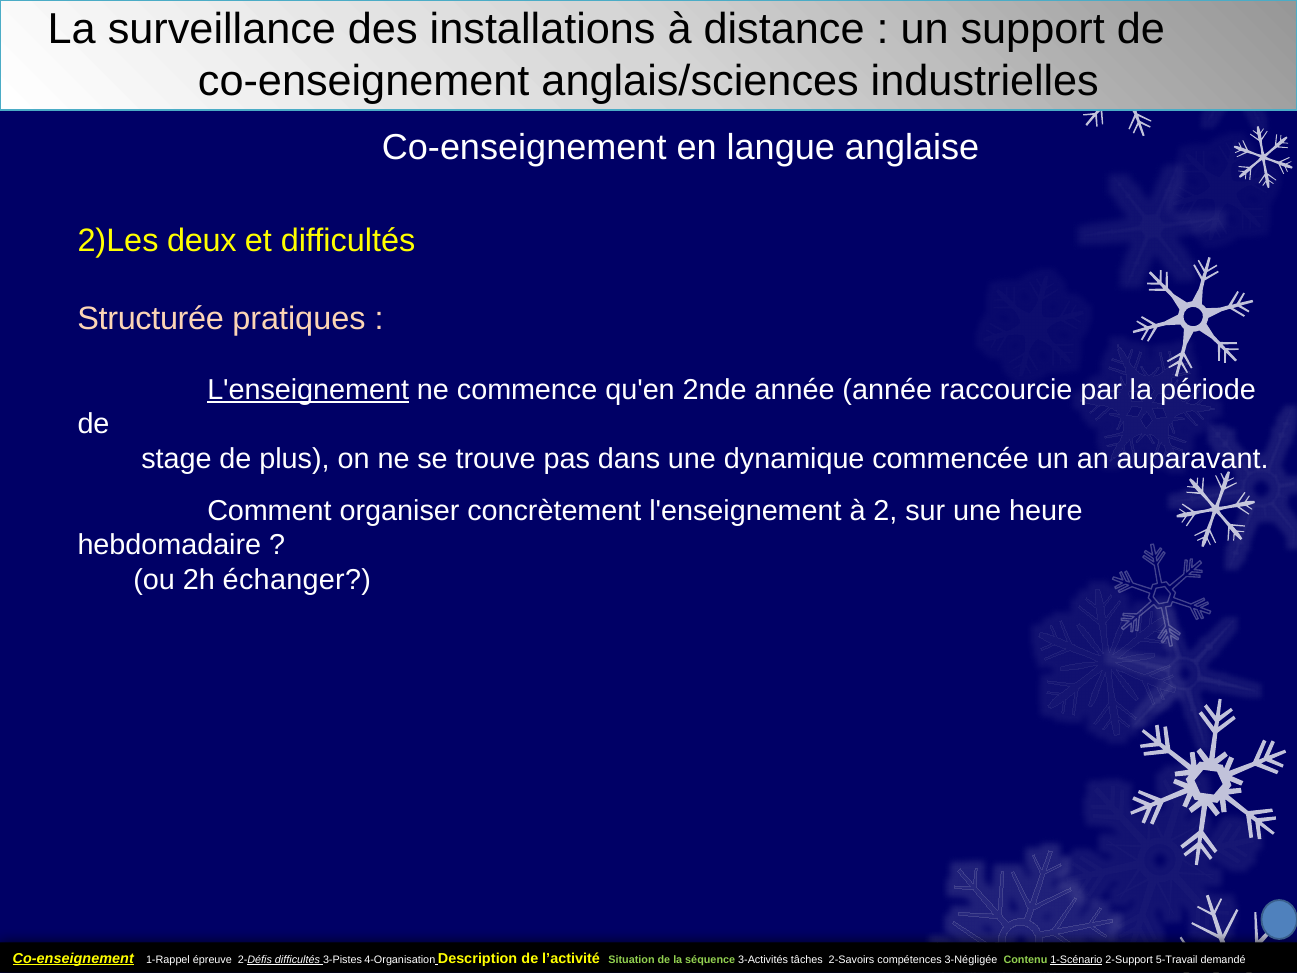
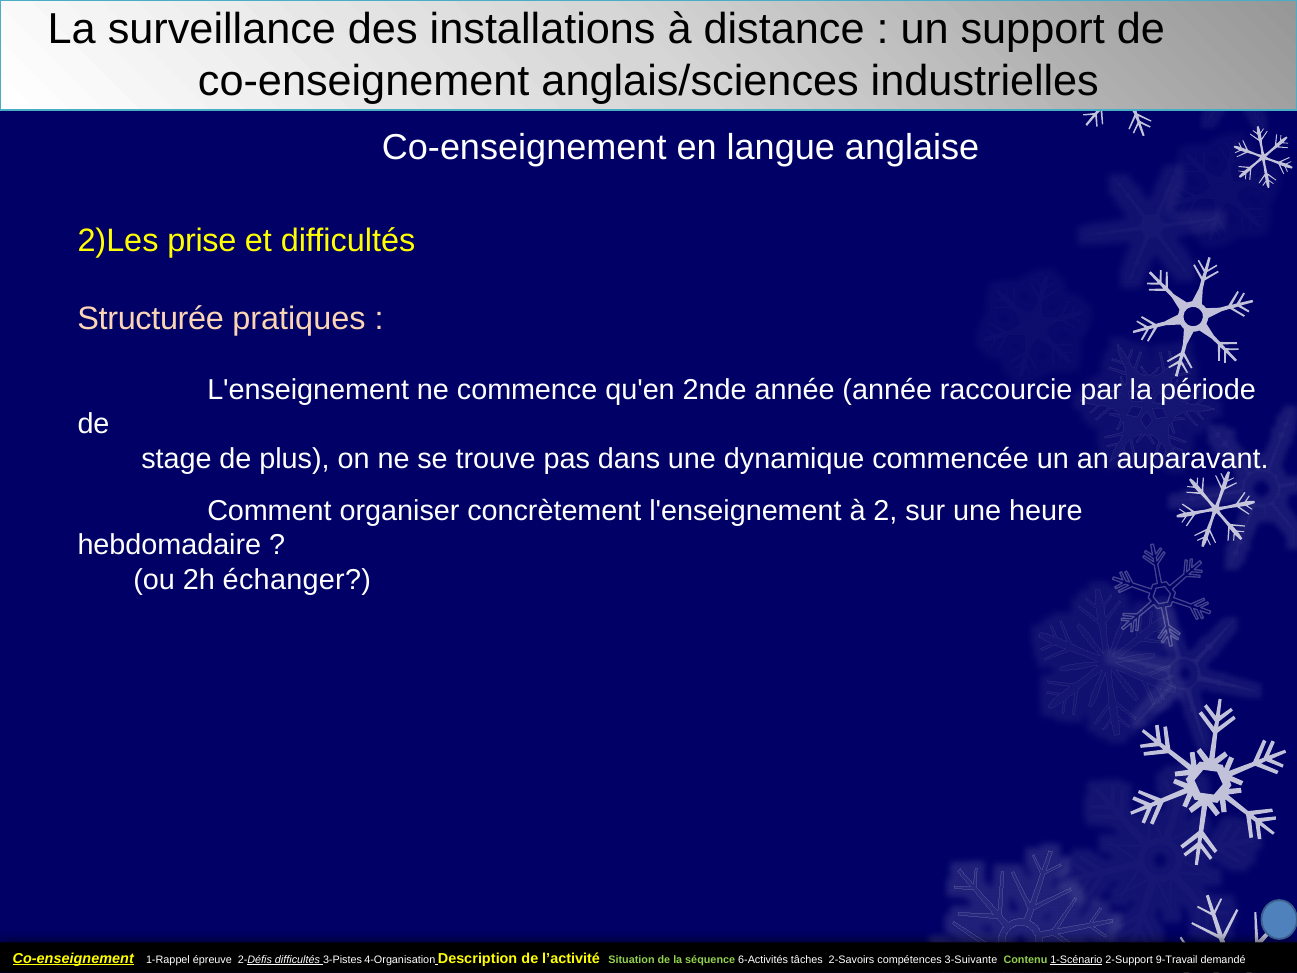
deux: deux -> prise (202, 241)
L'enseignement underline: present -> none (308, 389)
3-Activités: 3-Activités -> 6-Activités (763, 959)
3-Négligée: 3-Négligée -> 3-Suivante (971, 959)
5-Travail: 5-Travail -> 9-Travail (1177, 959)
